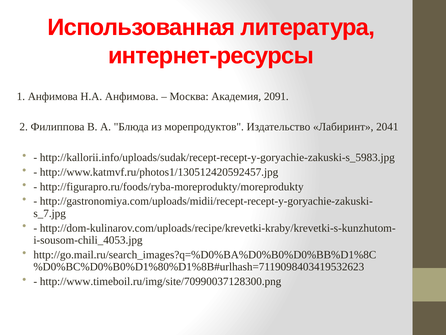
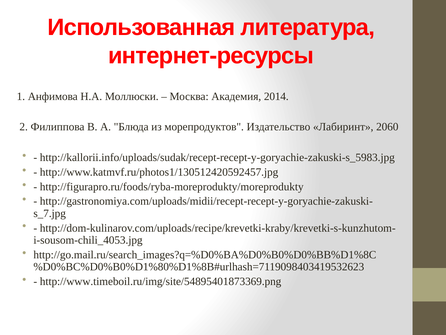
Н.А Анфимова: Анфимова -> Моллюски (132, 96)
2091: 2091 -> 2014 (276, 96)
2041: 2041 -> 2060 (387, 127)
http://www.timeboil.ru/img/site/70990037128300.png: http://www.timeboil.ru/img/site/70990037128300.png -> http://www.timeboil.ru/img/site/54895401873369.png (161, 281)
